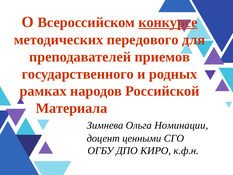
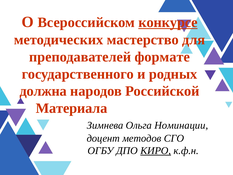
передового: передового -> мастерство (143, 40)
приемов: приемов -> формате (162, 57)
рамках: рамках -> должна (43, 91)
ценными: ценными -> методов (142, 138)
КИРО underline: none -> present (156, 150)
